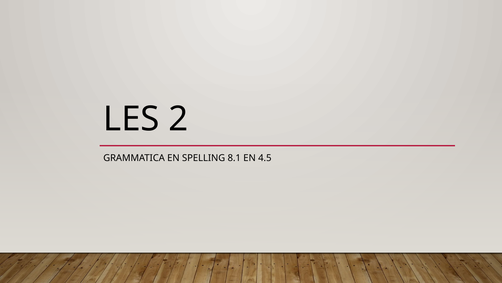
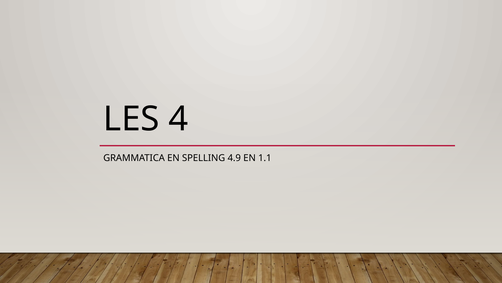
2: 2 -> 4 (178, 119)
8.1: 8.1 -> 4.9 (234, 158)
4.5: 4.5 -> 1.1 (265, 158)
